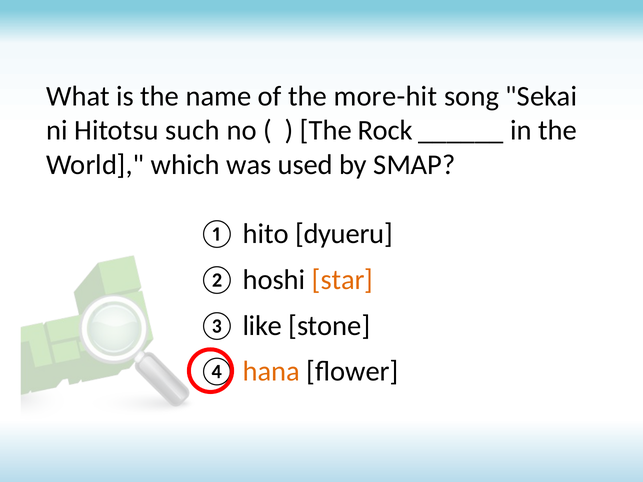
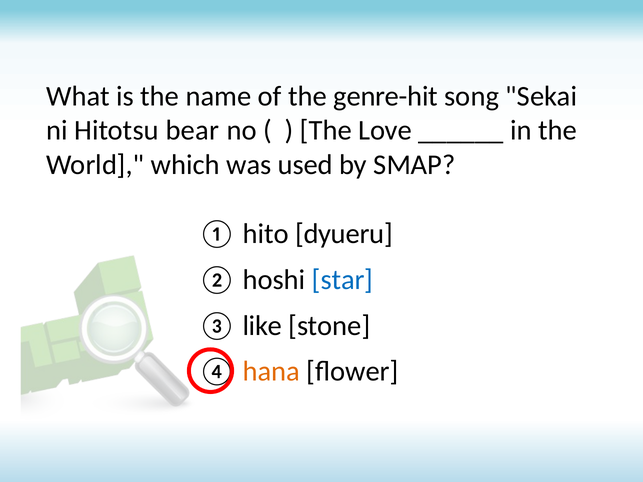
more-hit: more-hit -> genre-hit (386, 96)
such: such -> bear (193, 130)
Rock: Rock -> Love (385, 130)
star colour: orange -> blue (343, 280)
